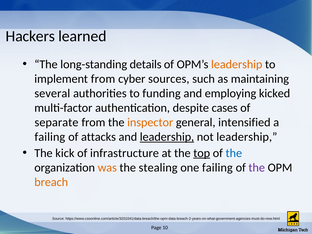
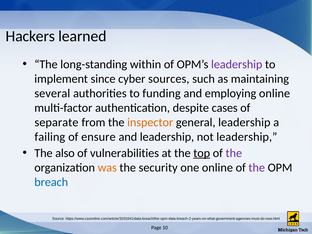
details: details -> within (146, 64)
leadership colour: orange -> purple (237, 64)
implement from: from -> since (103, 79)
employing kicked: kicked -> online (275, 93)
general intensified: intensified -> leadership (244, 122)
attacks: attacks -> ensure (98, 137)
leadership underline: present -> none (167, 137)
kick: kick -> also (65, 153)
infrastructure: infrastructure -> vulnerabilities (125, 153)
the colour: blue -> purple (234, 153)
stealing: stealing -> security (158, 168)
one failing: failing -> online (217, 168)
breach colour: orange -> blue (51, 182)
